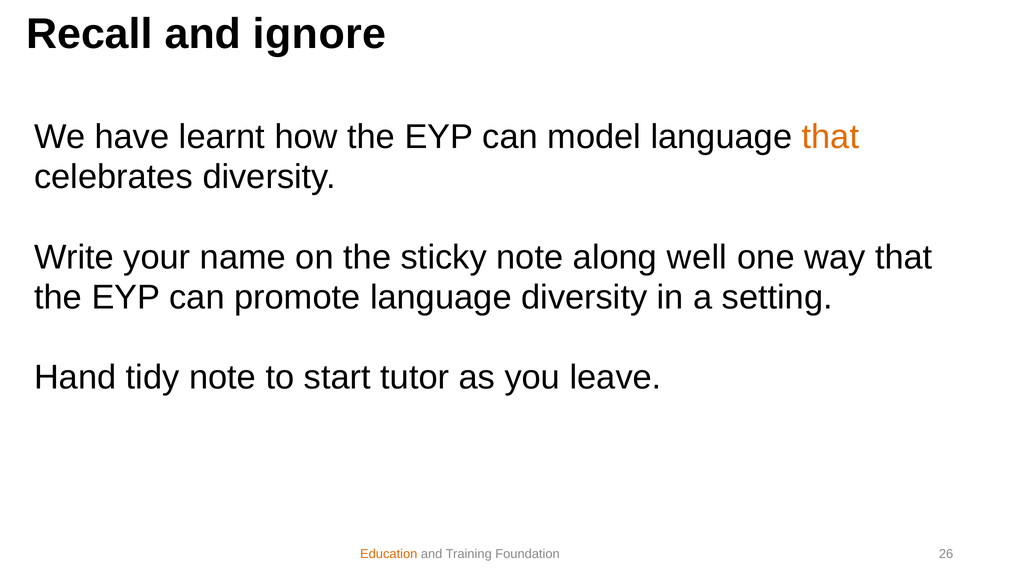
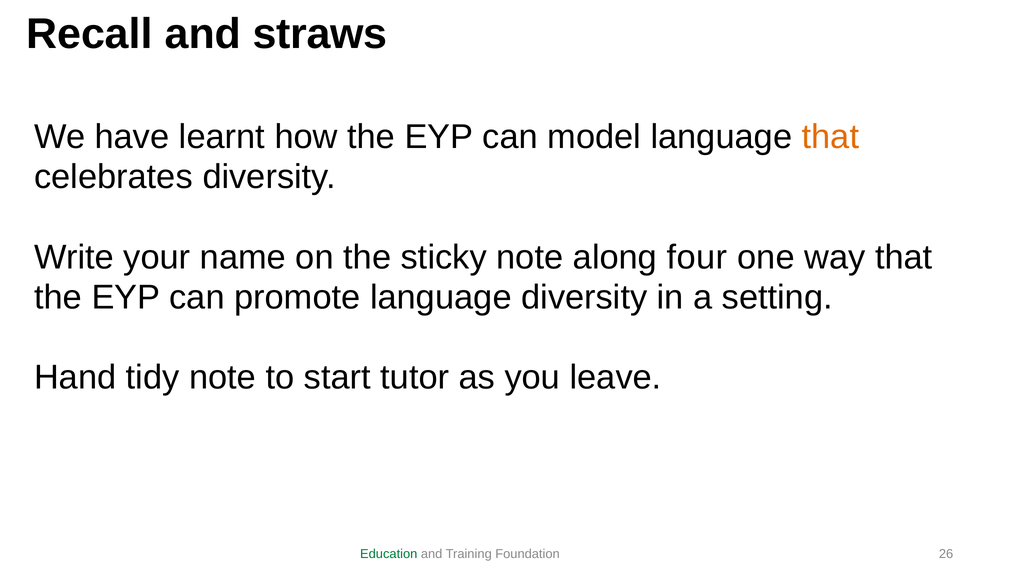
ignore: ignore -> straws (320, 34)
well: well -> four (697, 257)
Education colour: orange -> green (389, 554)
